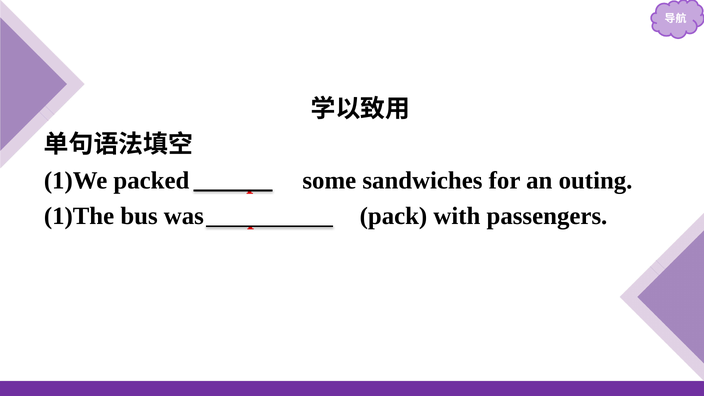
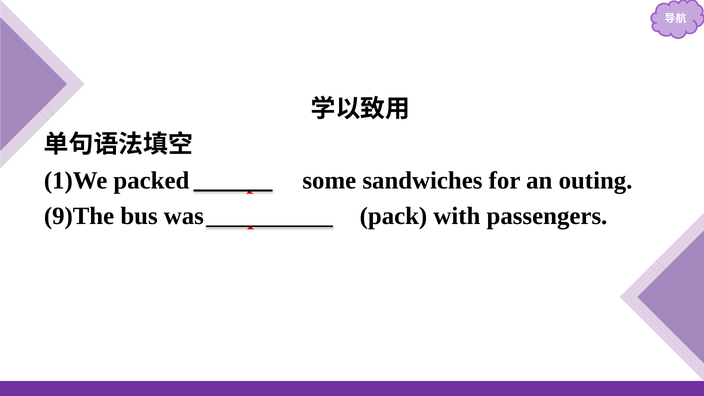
1)The: 1)The -> 9)The (79, 216)
